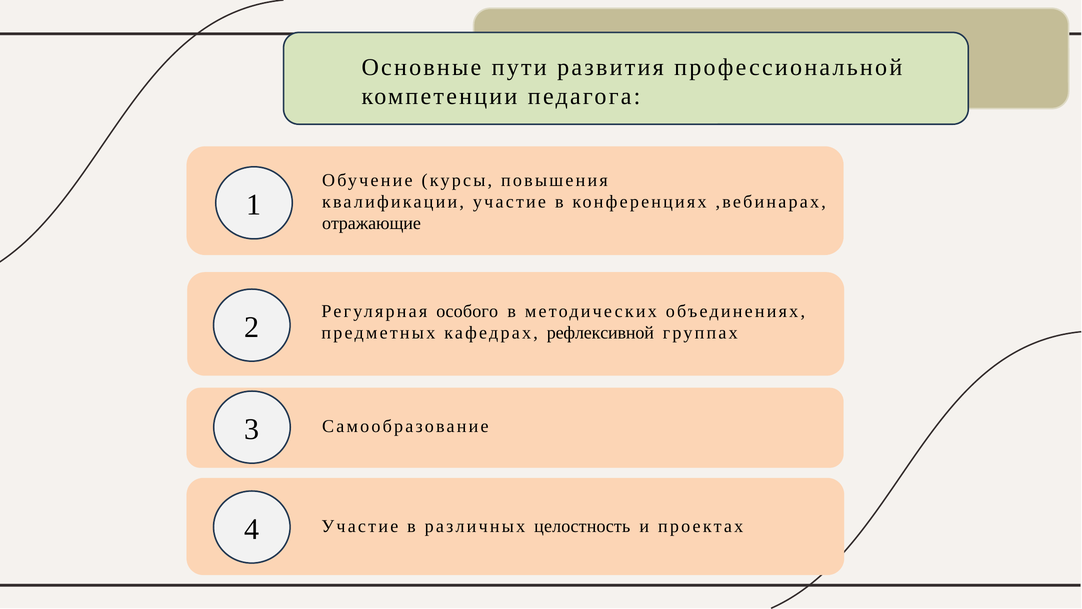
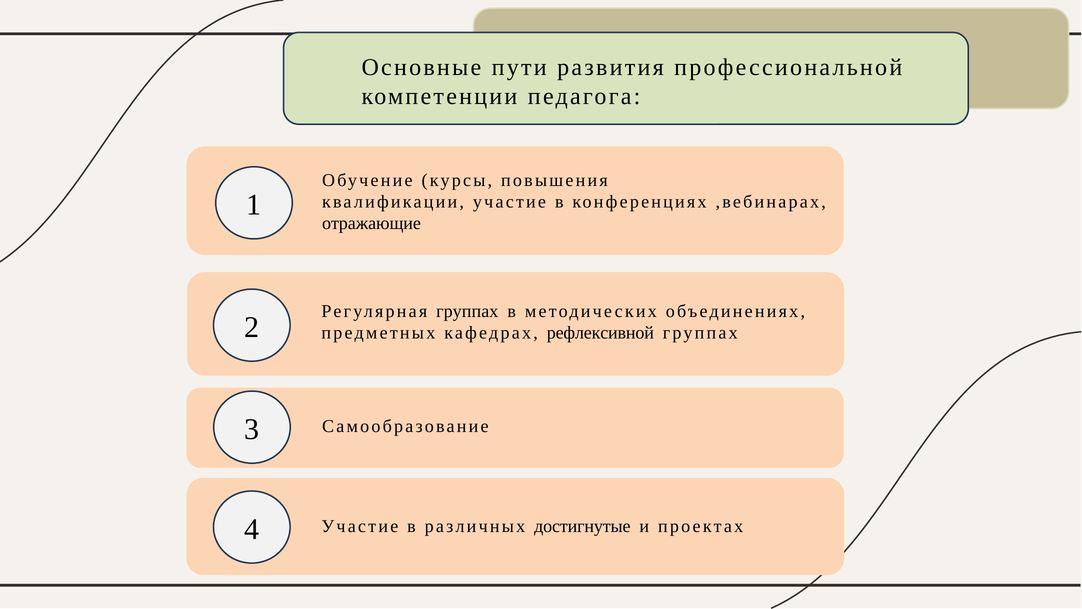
Регулярная особого: особого -> группах (467, 311)
целостность: целостность -> достигнутые (582, 527)
